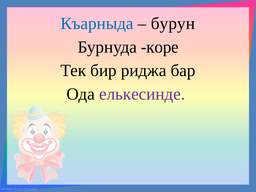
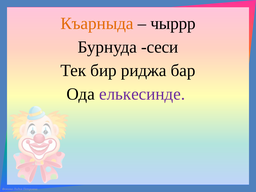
Къарныда colour: blue -> orange (97, 23)
бурун: бурун -> чыррр (173, 23)
коре: коре -> сеси (160, 47)
